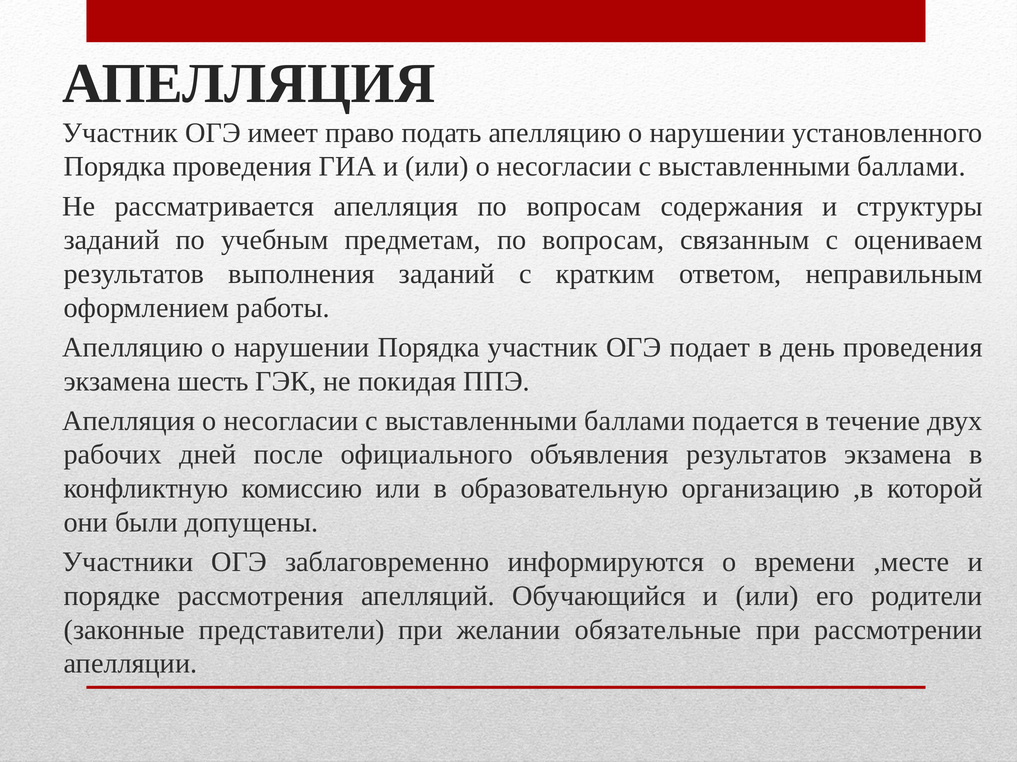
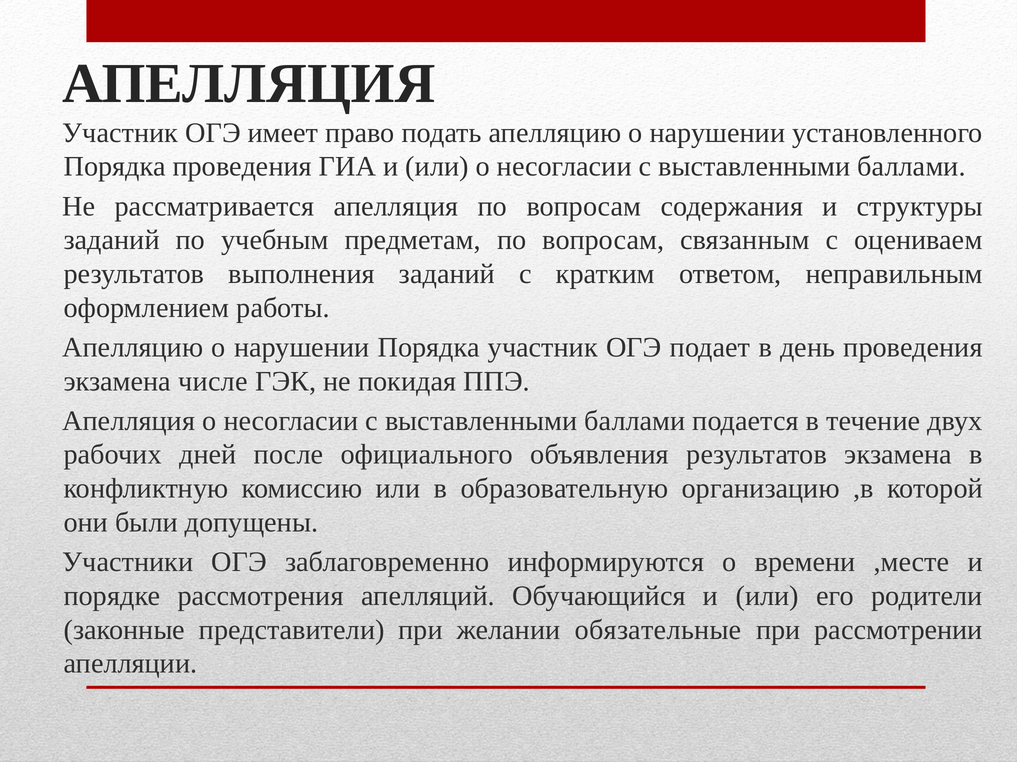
шесть: шесть -> числе (213, 382)
